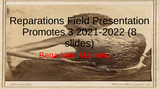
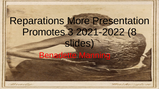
Field: Field -> More (78, 21)
